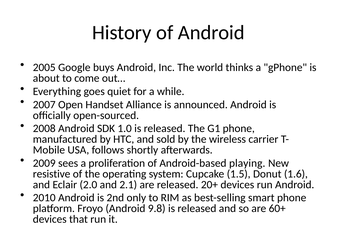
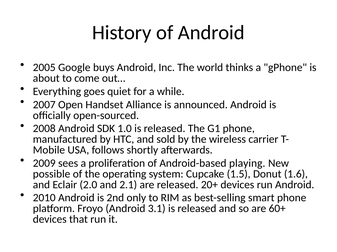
resistive: resistive -> possible (52, 174)
9.8: 9.8 -> 3.1 (157, 209)
